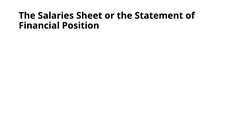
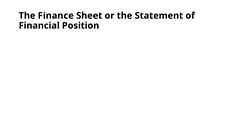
Salaries: Salaries -> Finance (56, 16)
